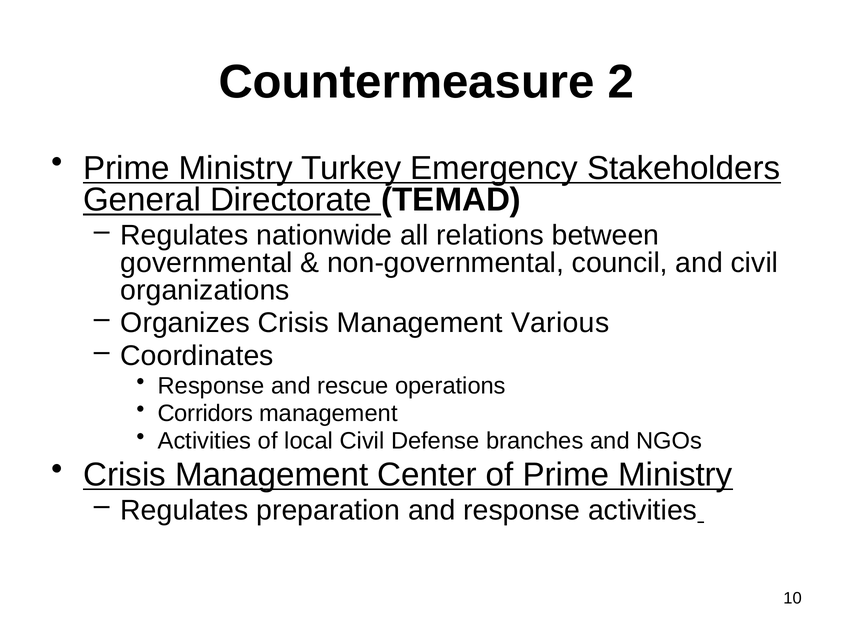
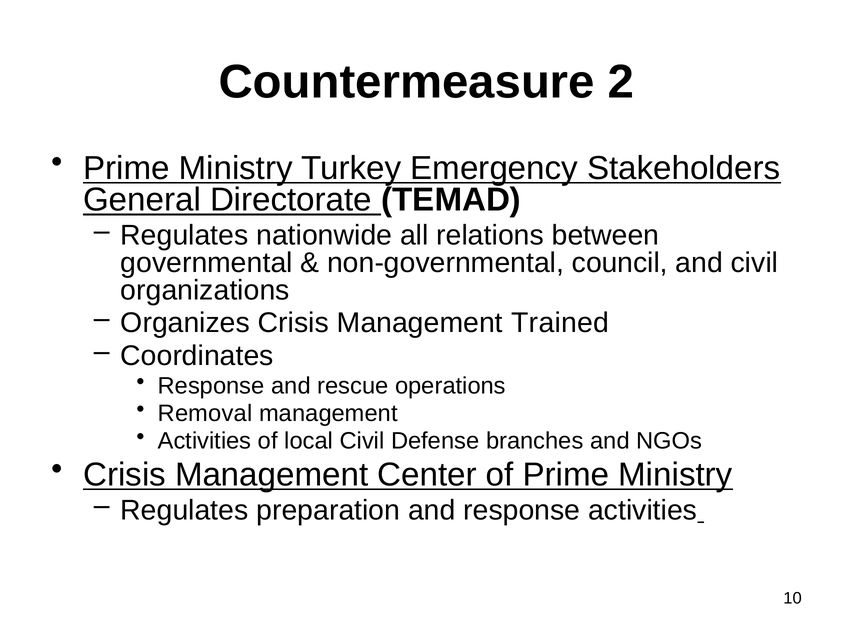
Various: Various -> Trained (560, 323)
Corridors: Corridors -> Removal (205, 413)
